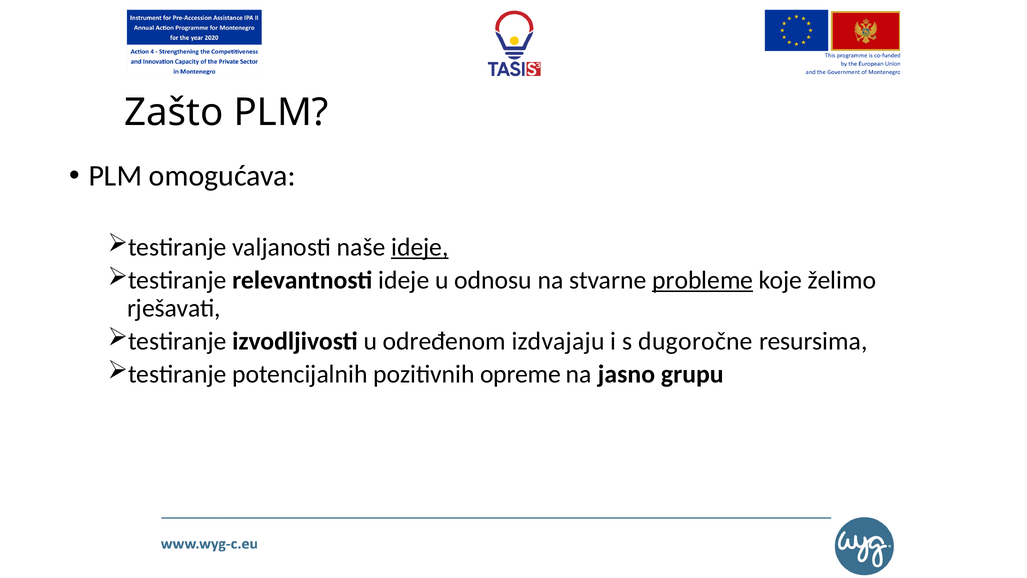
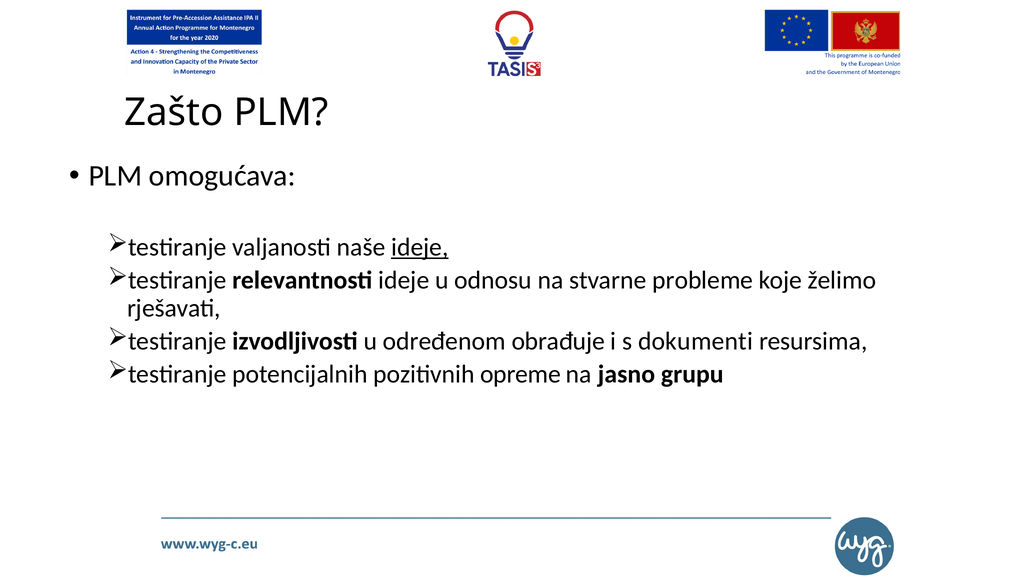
probleme underline: present -> none (703, 280)
izdvajaju: izdvajaju -> obrađuje (558, 341)
dugoročne: dugoročne -> dokumenti (696, 341)
